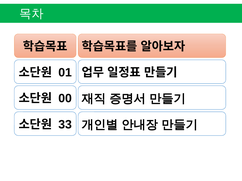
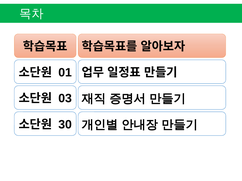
00: 00 -> 03 (65, 99)
33: 33 -> 30 (65, 125)
